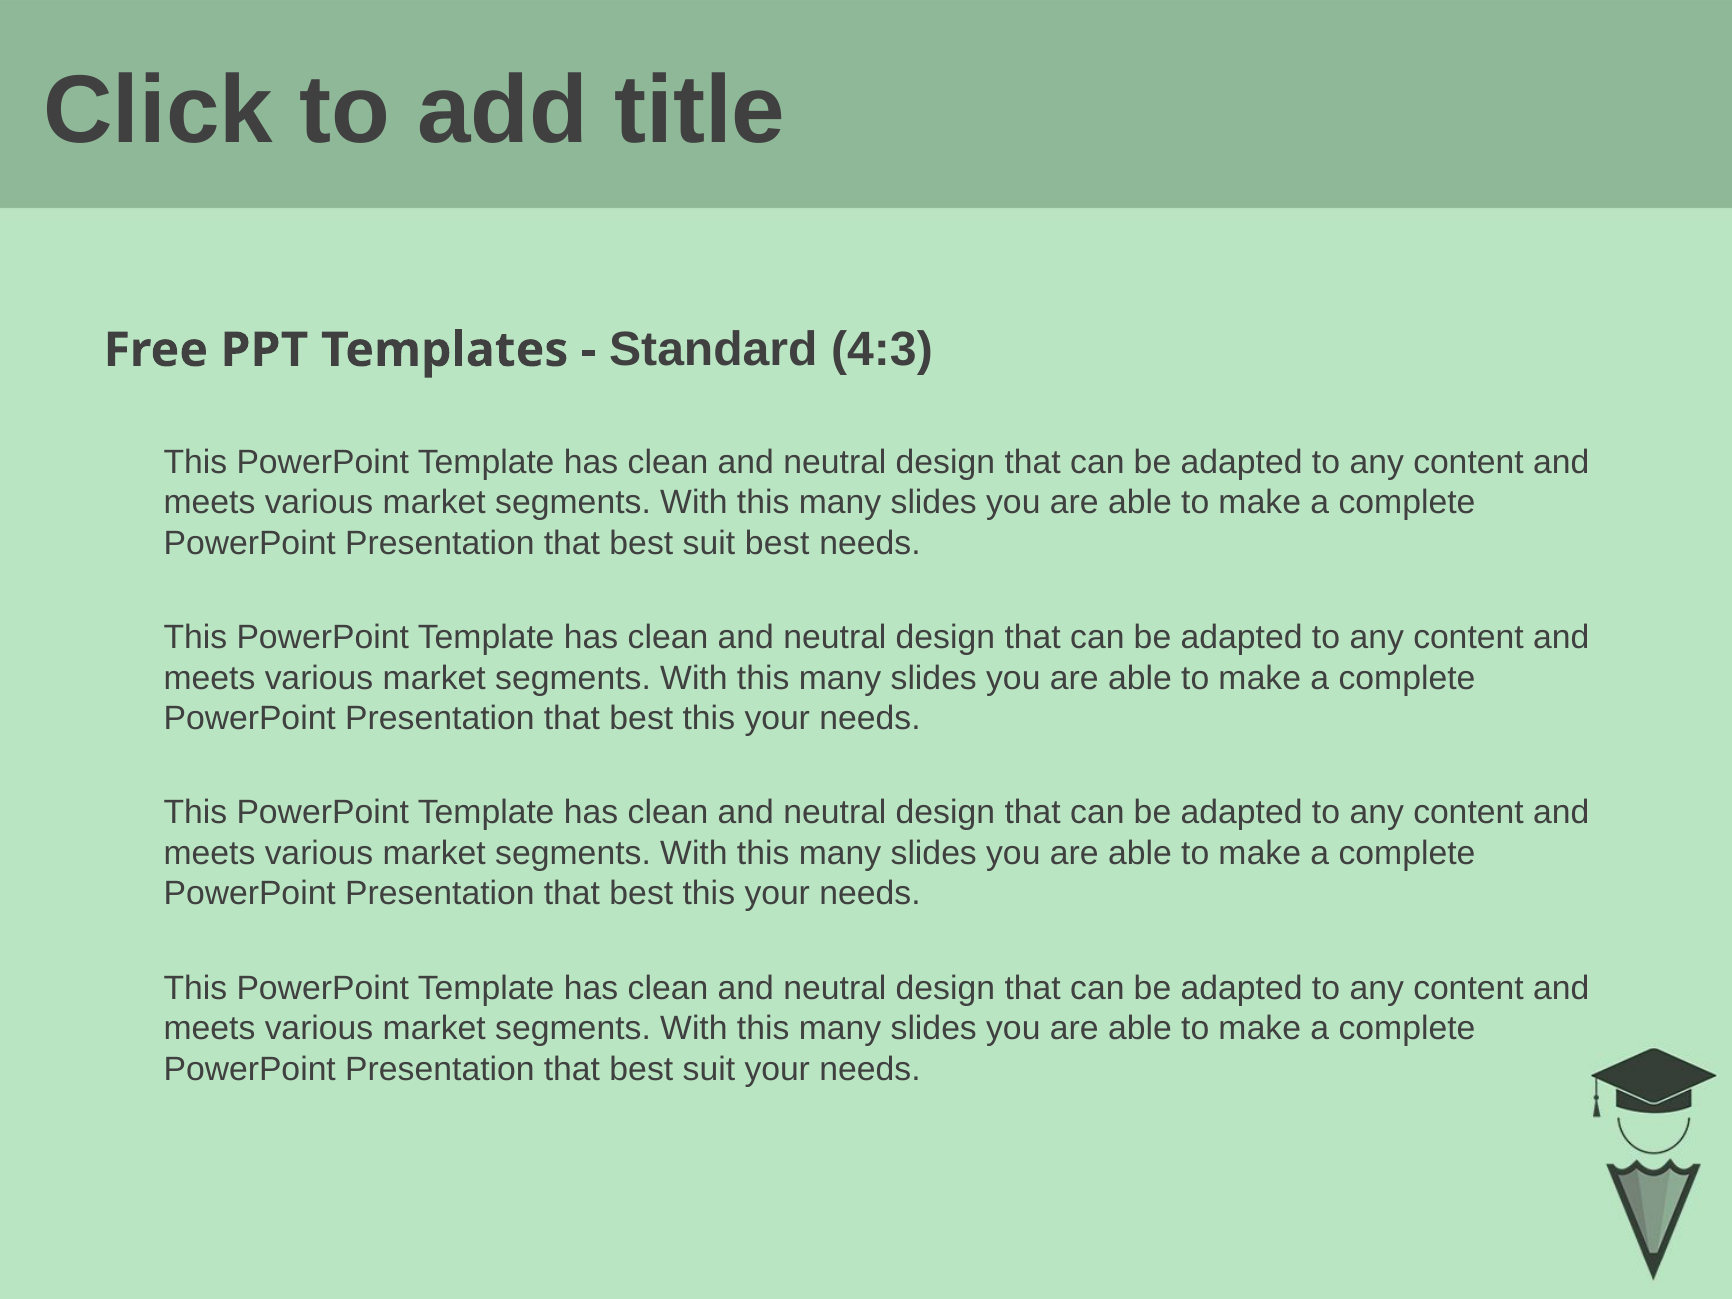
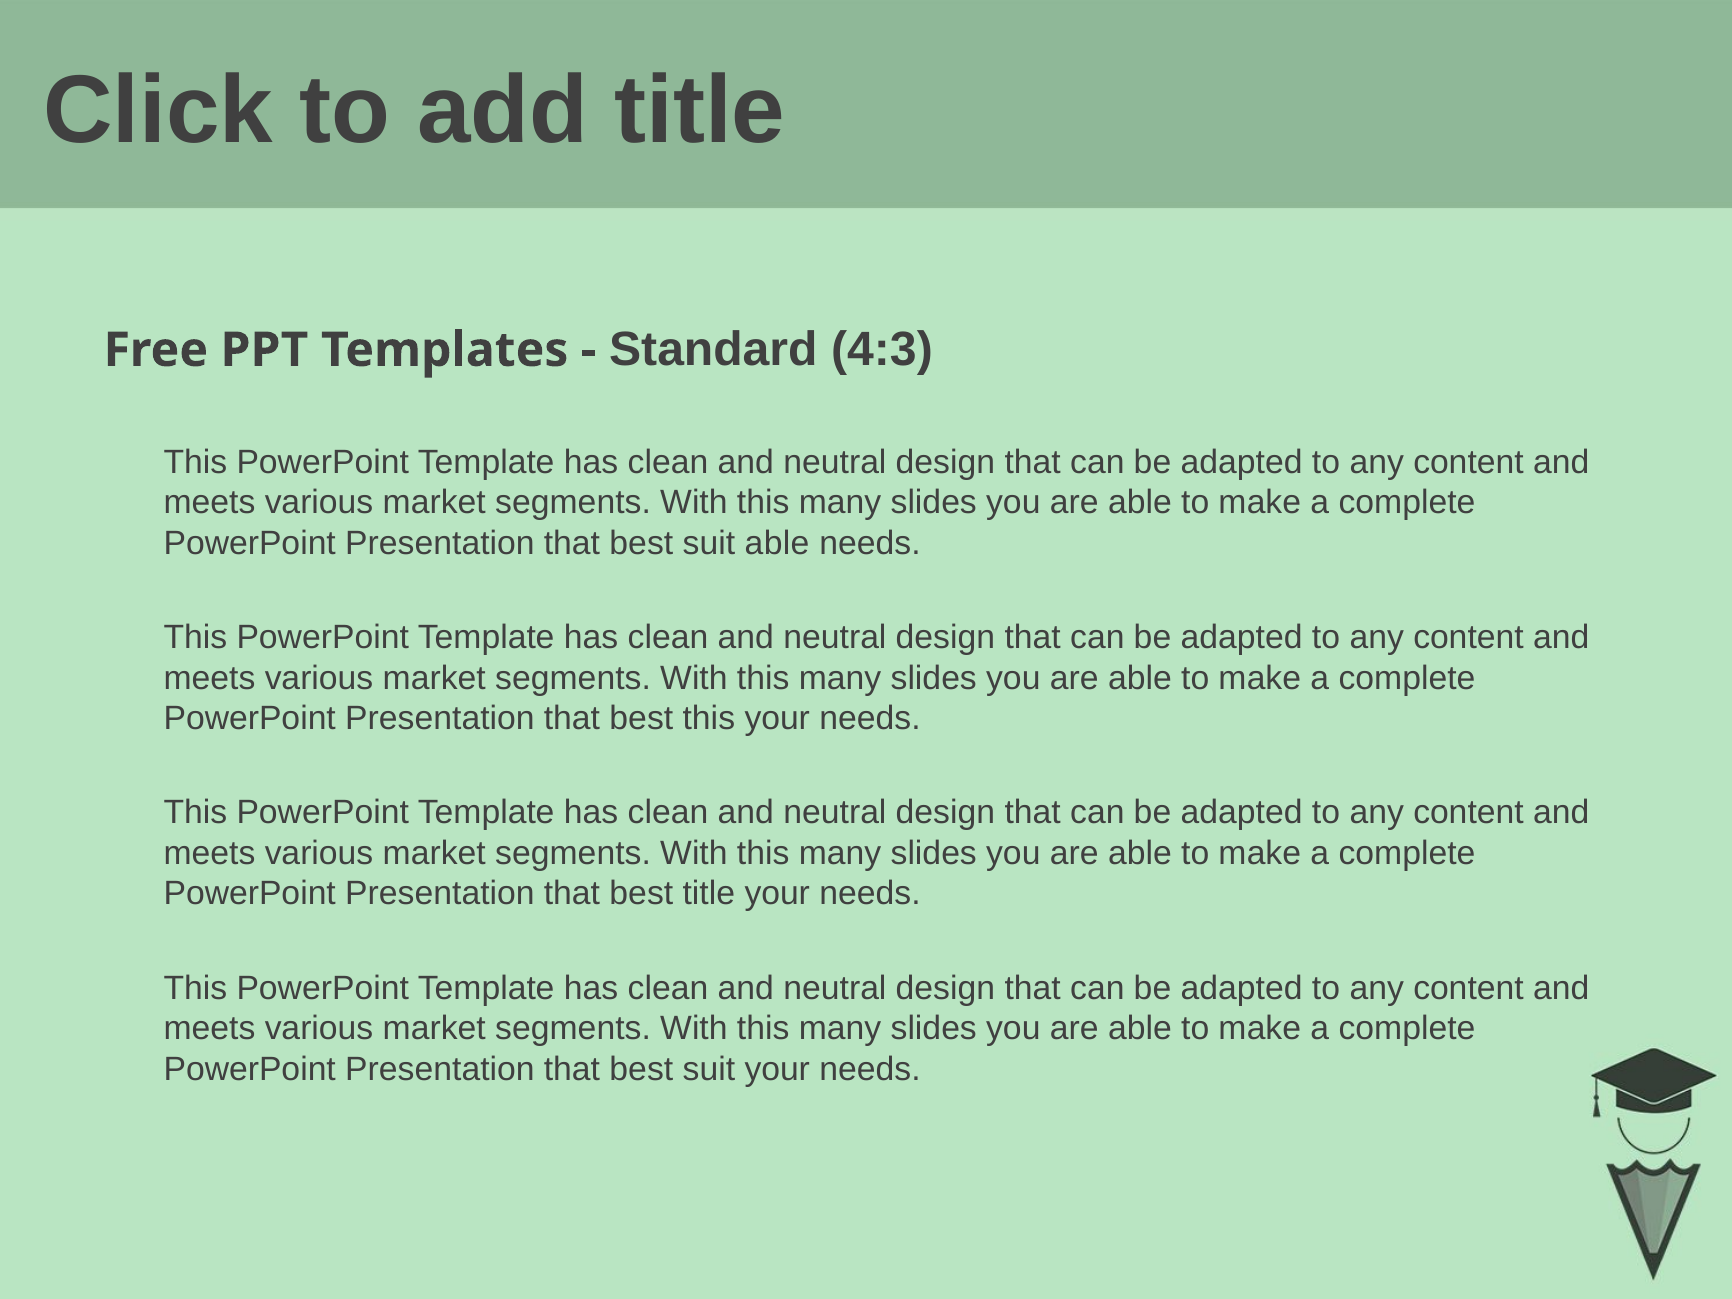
suit best: best -> able (777, 543)
this: this -> title (709, 894)
